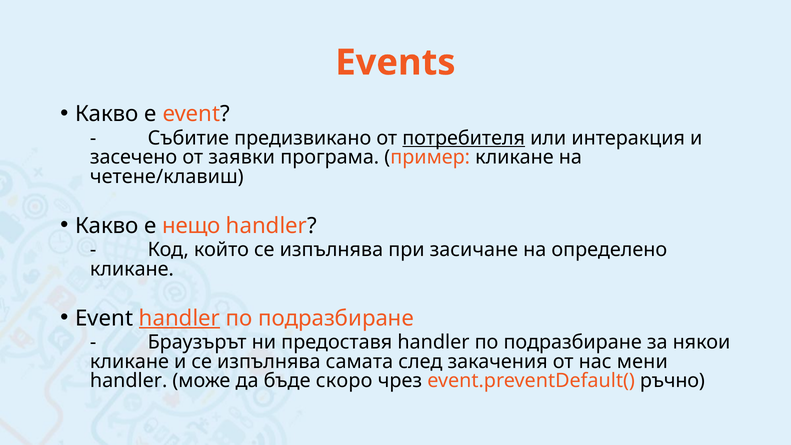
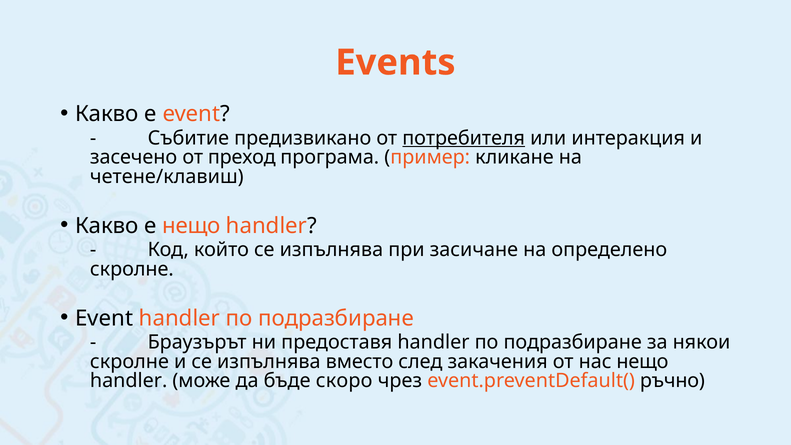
заявки: заявки -> преход (242, 157)
кликане: кликане -> скролне (132, 269)
handler underline: present -> none (179, 318)
кликане: кликане -> скролне (129, 362)
самата: самата -> вместо (360, 362)
нас мени: мени -> нещо (642, 362)
